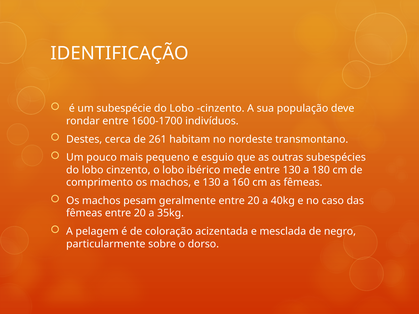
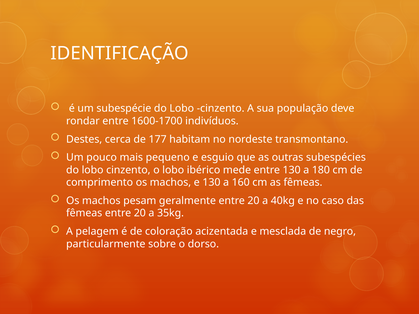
261: 261 -> 177 (158, 139)
